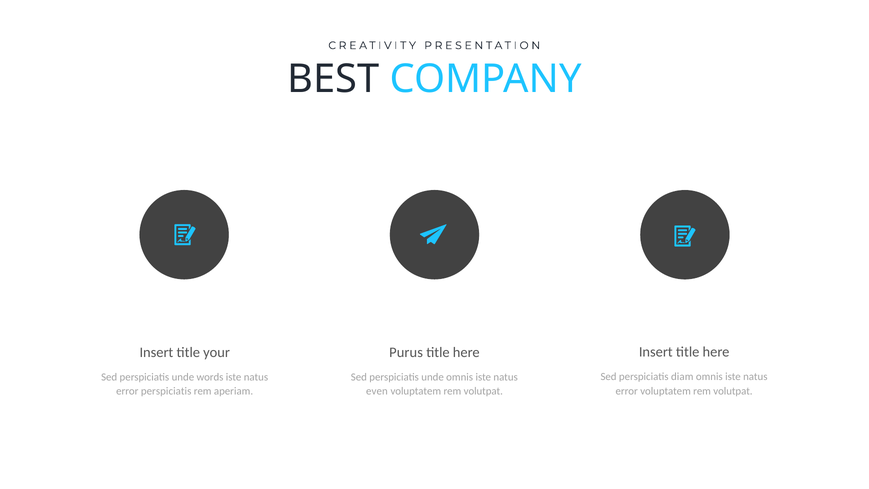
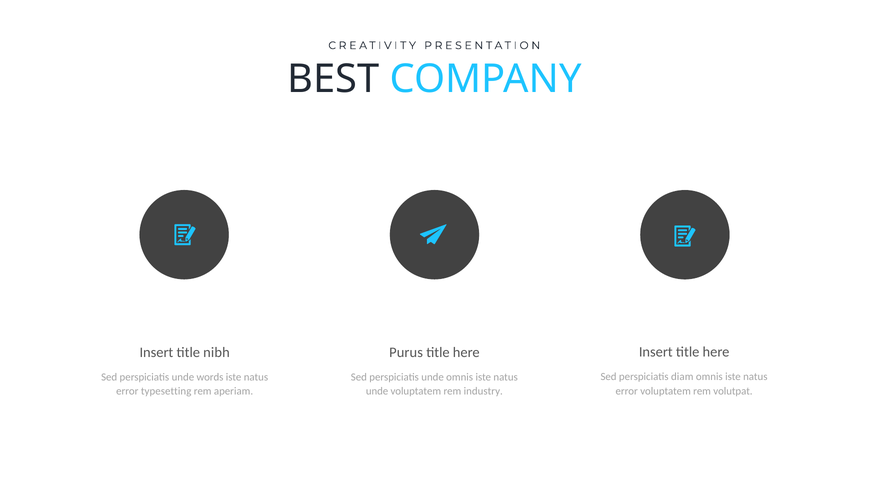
your: your -> nibh (217, 352)
error perspiciatis: perspiciatis -> typesetting (166, 391)
even: even -> unde (377, 391)
volutpat: volutpat -> industry (483, 391)
